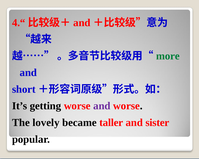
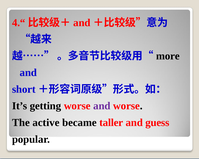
more colour: green -> black (168, 56)
lovely: lovely -> active (46, 123)
sister: sister -> guess (157, 123)
